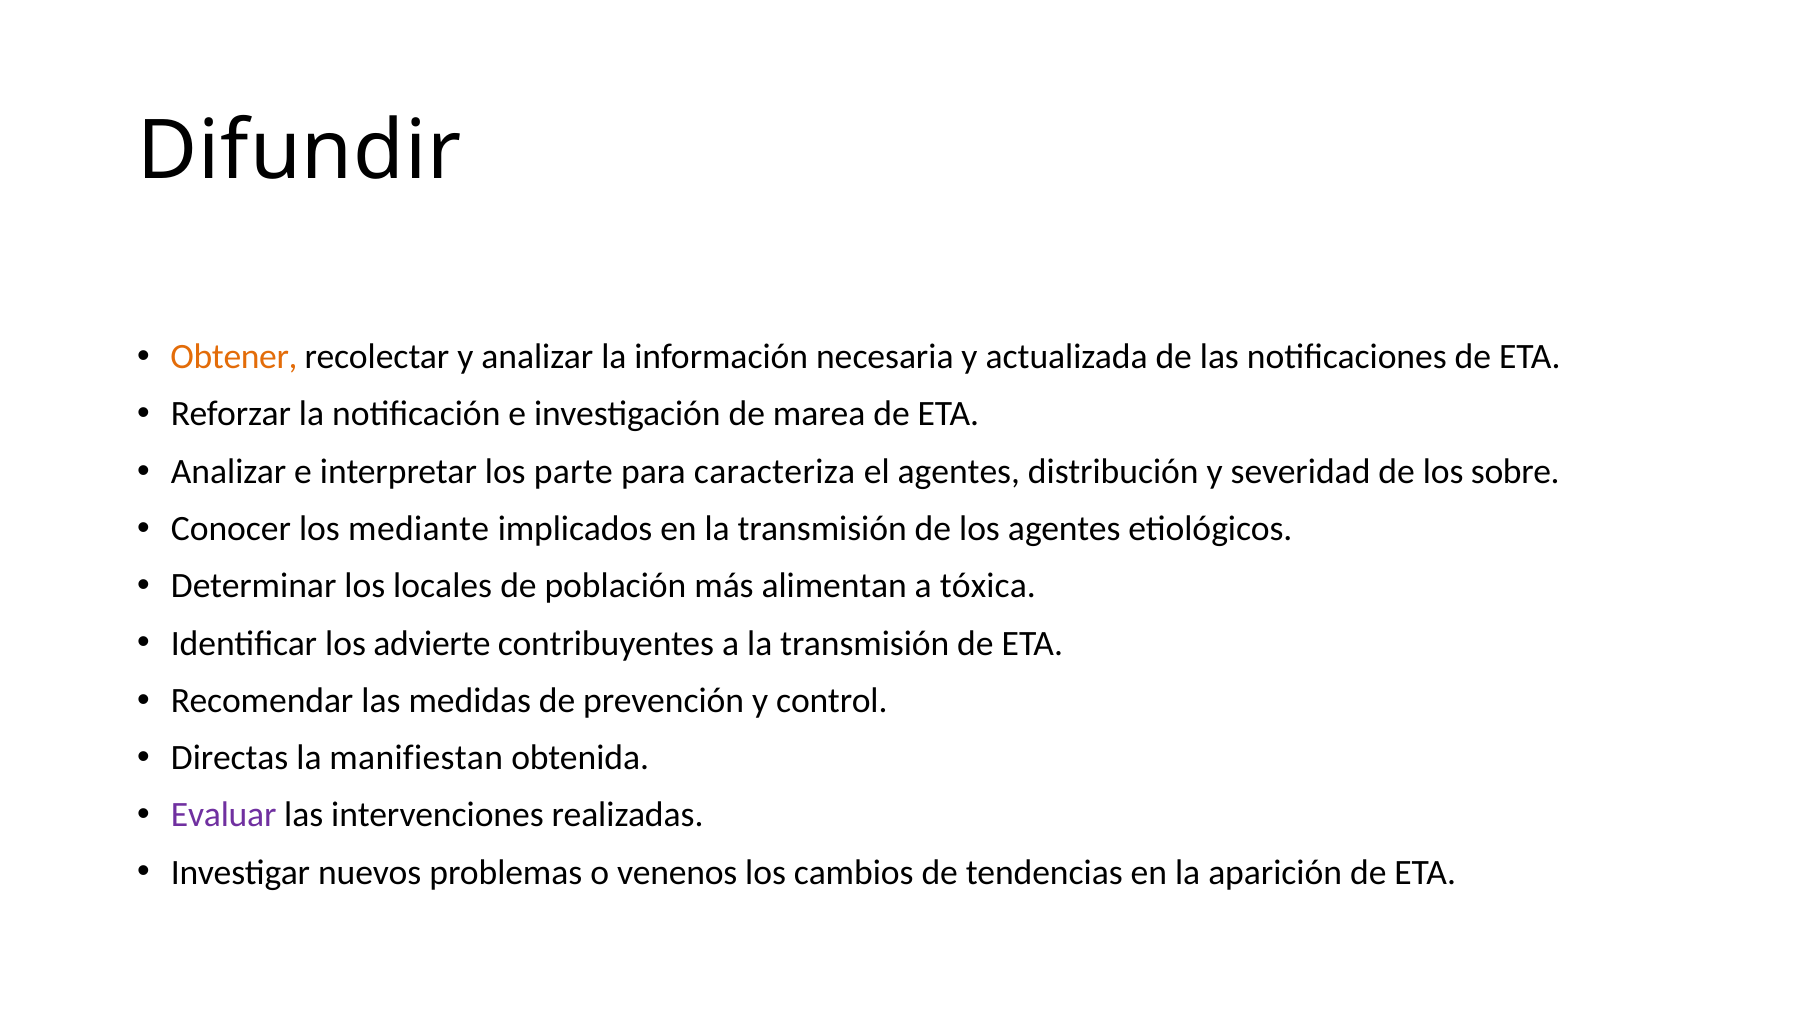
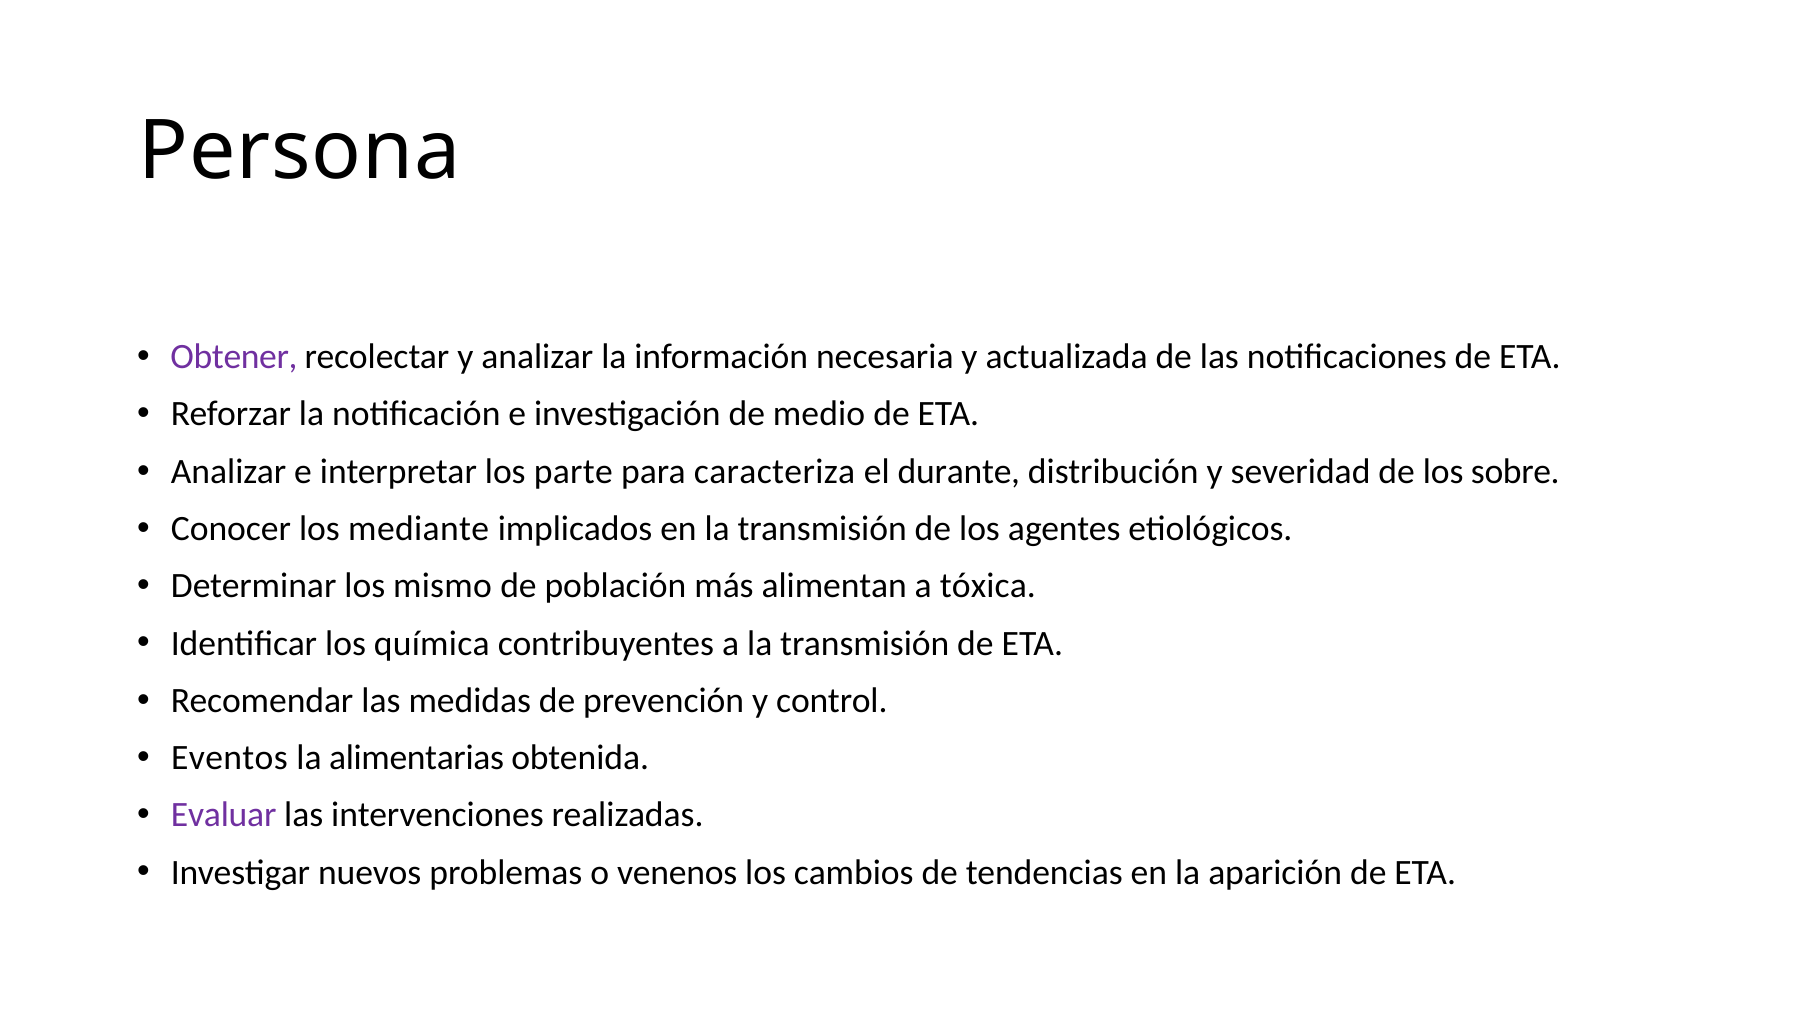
Difundir: Difundir -> Persona (300, 151)
Obtener colour: orange -> purple (234, 357)
marea: marea -> medio (819, 414)
el agentes: agentes -> durante (959, 471)
locales: locales -> mismo (443, 586)
advierte: advierte -> química (432, 643)
Directas: Directas -> Eventos (229, 757)
manifiestan: manifiestan -> alimentarias (417, 757)
